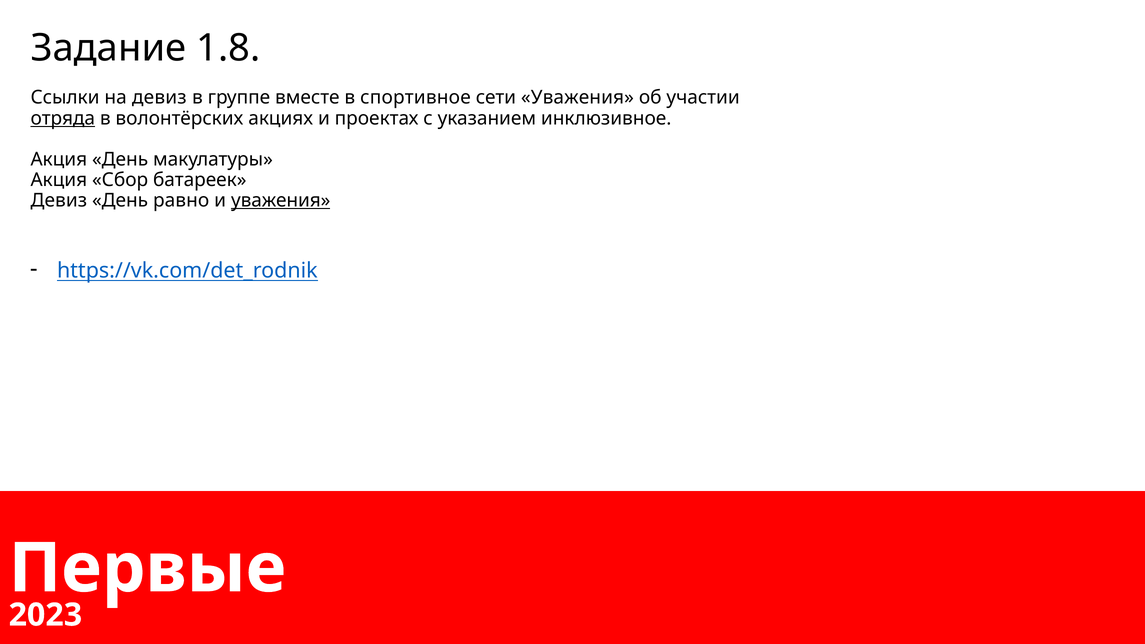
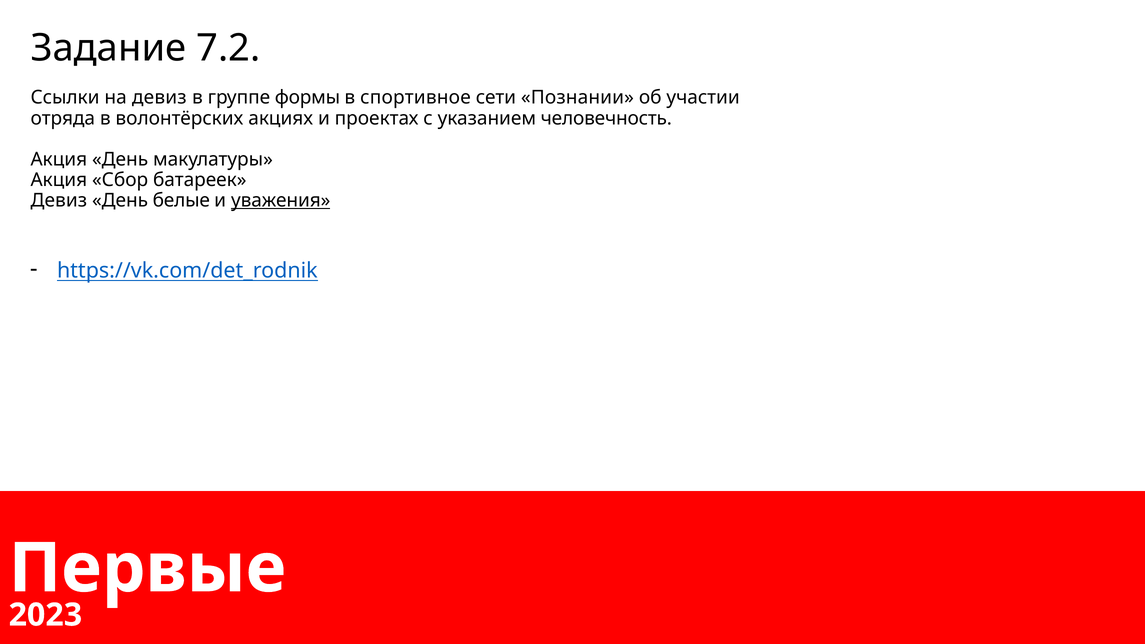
1.8: 1.8 -> 7.2 (228, 48)
вместе: вместе -> формы (307, 98)
сети Уважения: Уважения -> Познании (577, 98)
отряда underline: present -> none (63, 118)
инклюзивное: инклюзивное -> человечность (606, 118)
равно: равно -> белые (181, 200)
